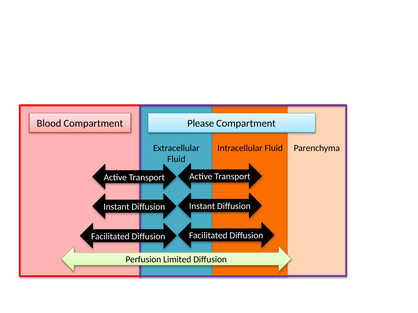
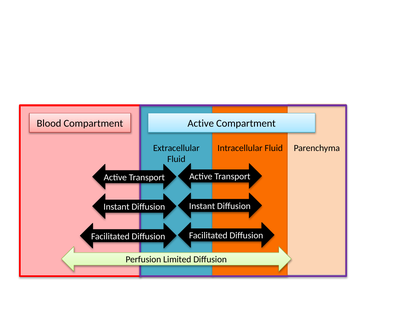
Compartment Please: Please -> Active (201, 124)
